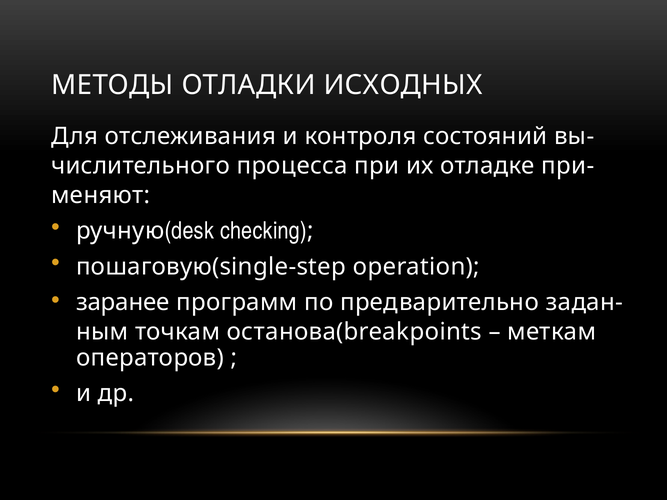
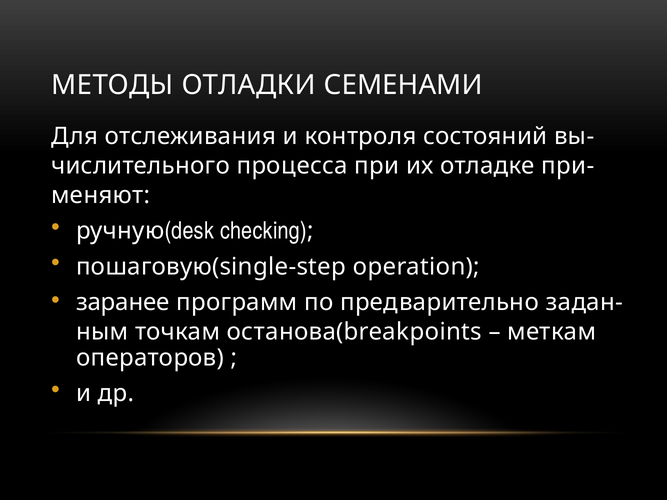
ИСХОДНЫХ: ИСХОДНЫХ -> СЕМЕНАМИ (403, 85)
